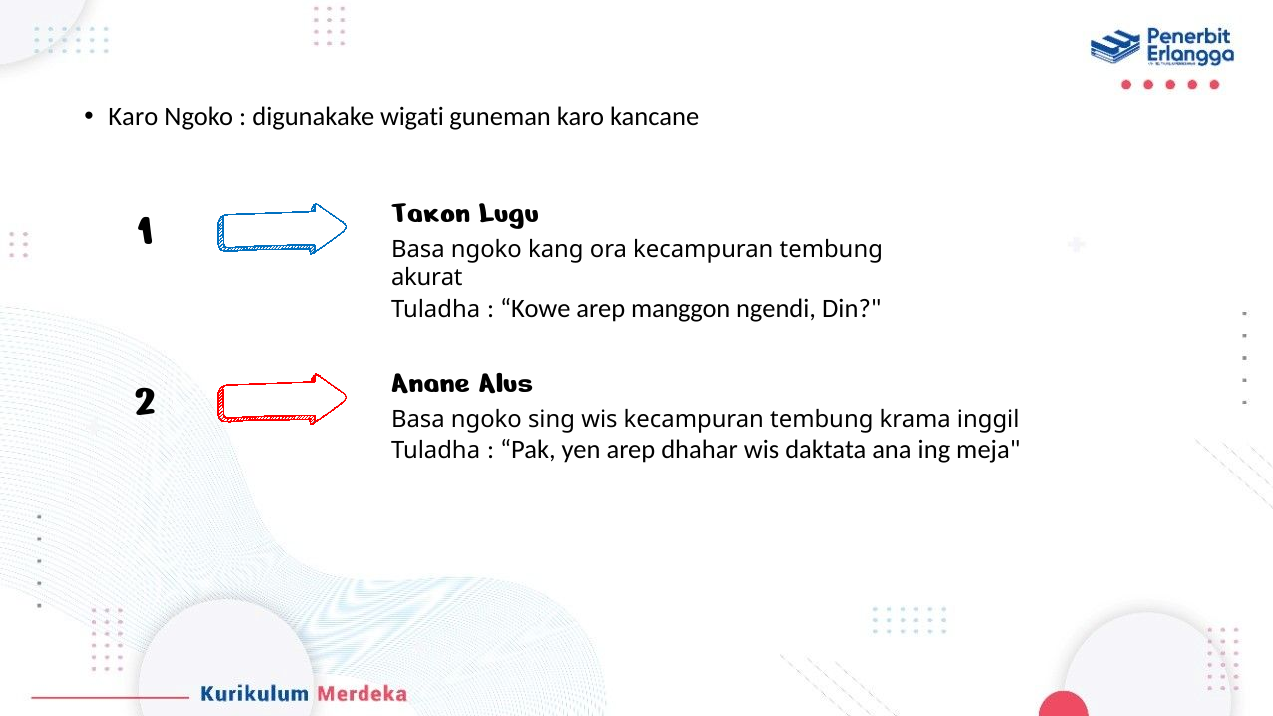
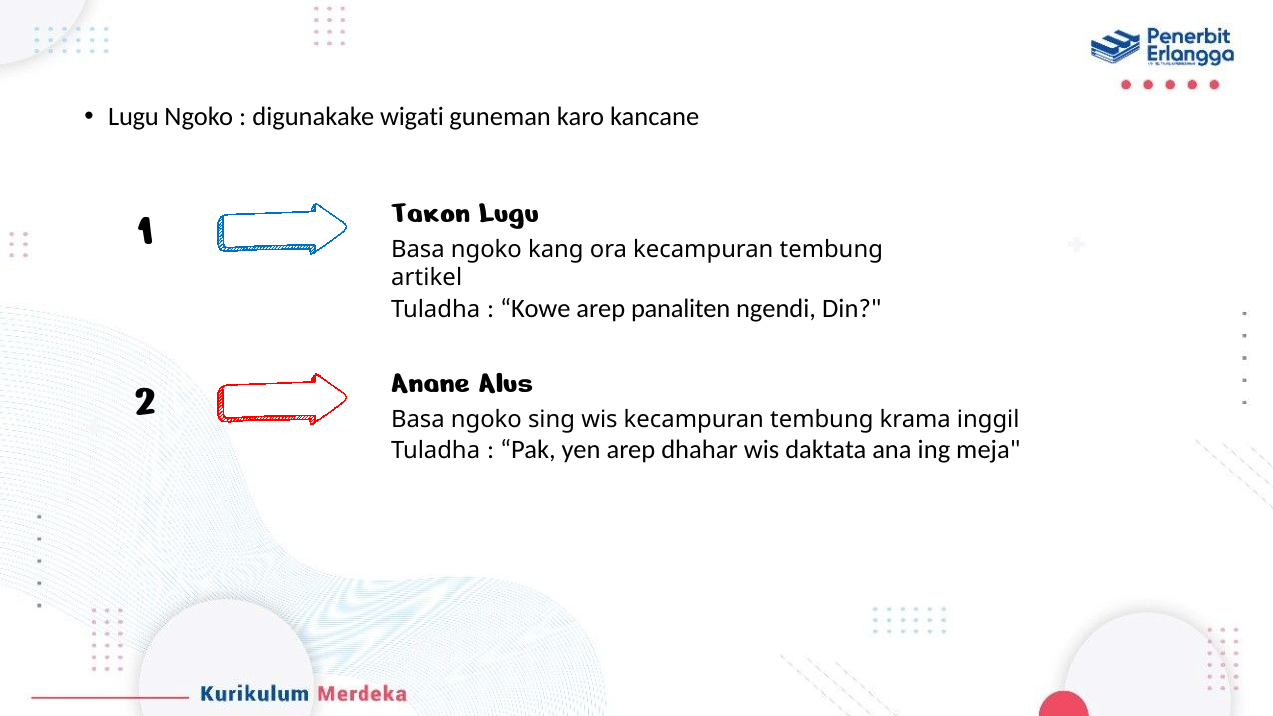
Karo: Karo -> Lugu (134, 117)
akurat: akurat -> artikel (427, 278)
manggon: manggon -> panaliten (681, 308)
